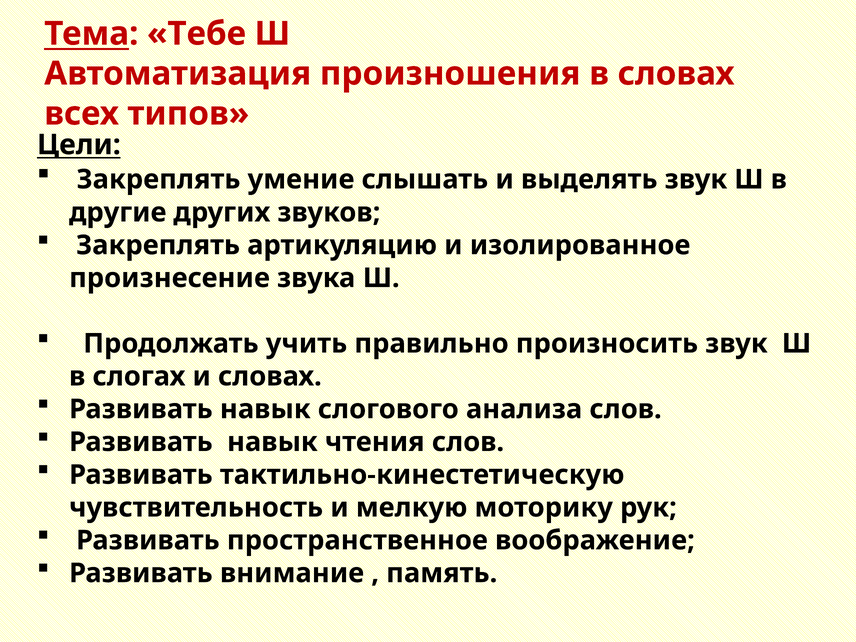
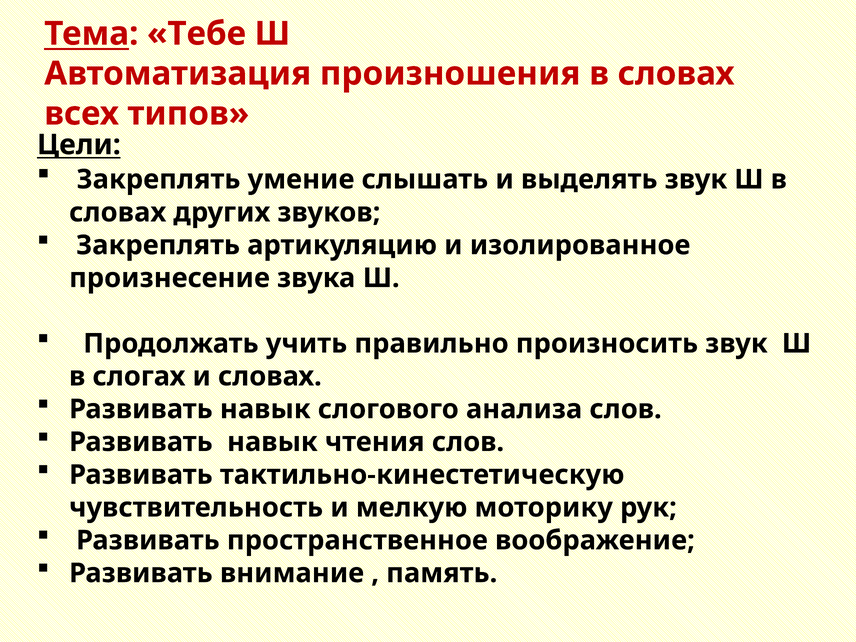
другие: другие -> словах (118, 212)
